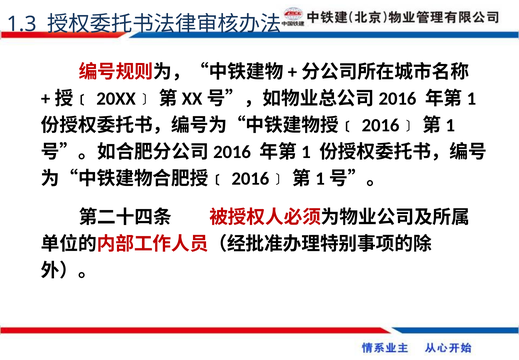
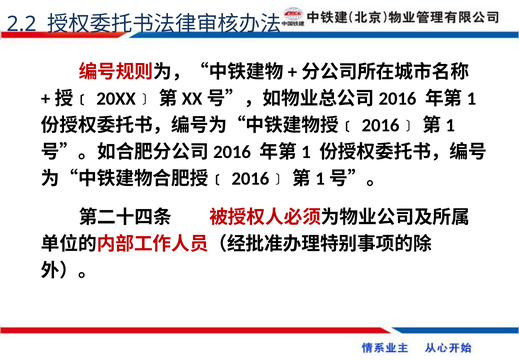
1.3: 1.3 -> 2.2 (22, 24)
